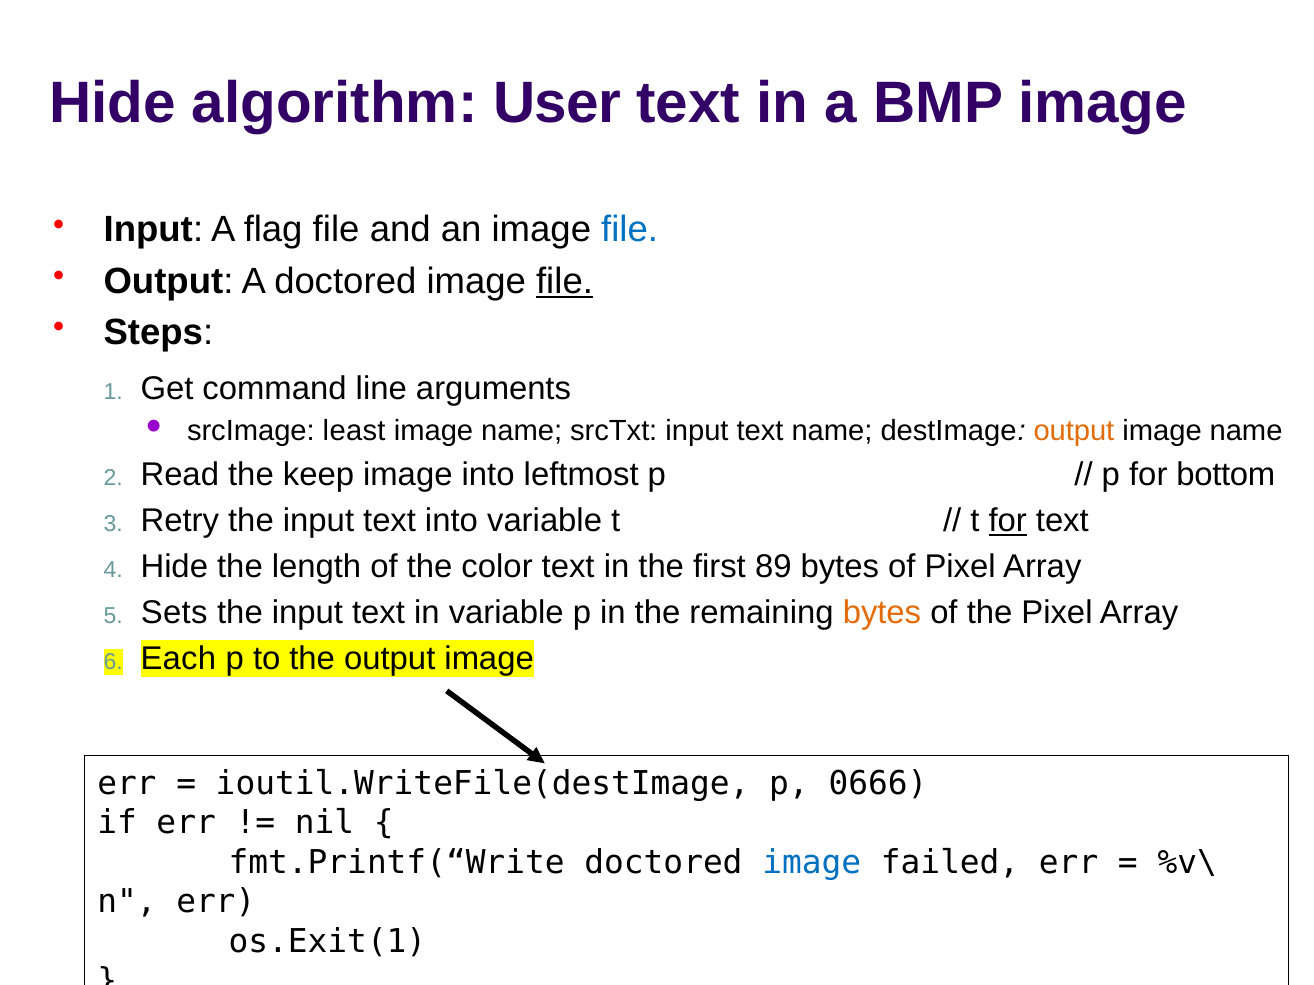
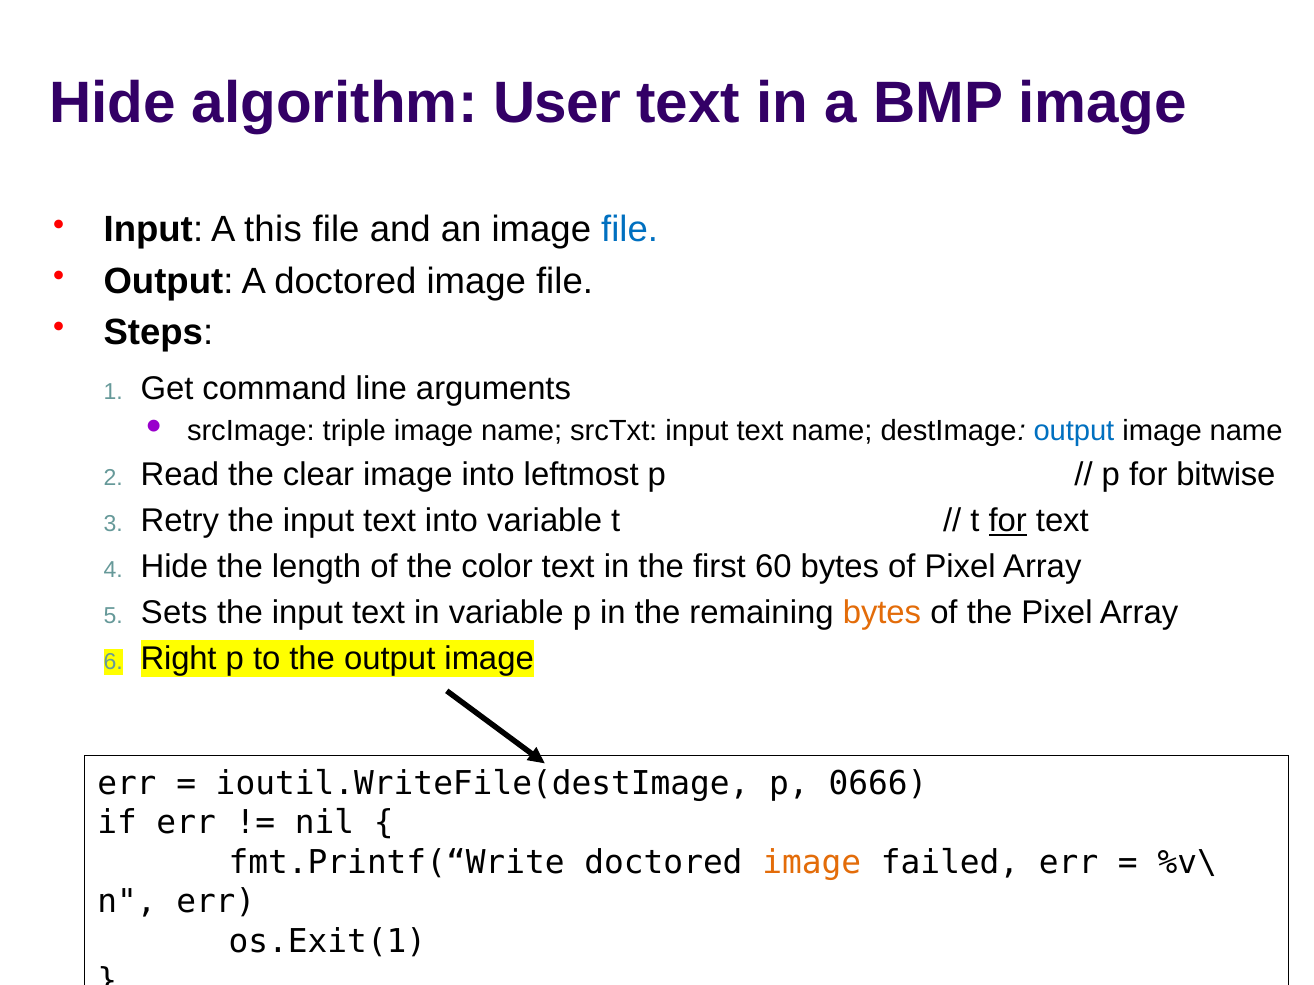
flag: flag -> this (273, 230)
file underline: present -> none (565, 281)
least: least -> triple (354, 431)
output colour: orange -> blue (1074, 431)
keep: keep -> clear (318, 475)
bottom: bottom -> bitwise (1226, 475)
89: 89 -> 60 (773, 567)
Each: Each -> Right (179, 659)
image colour: blue -> orange (812, 863)
